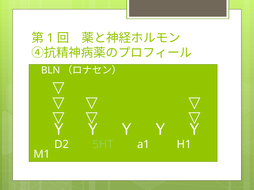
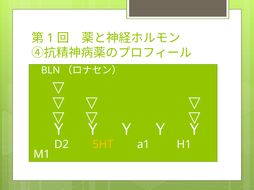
5HT colour: light green -> yellow (103, 145)
